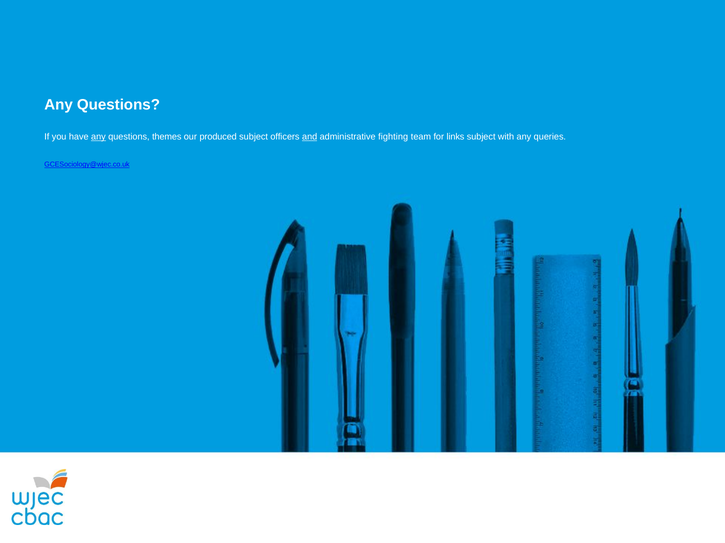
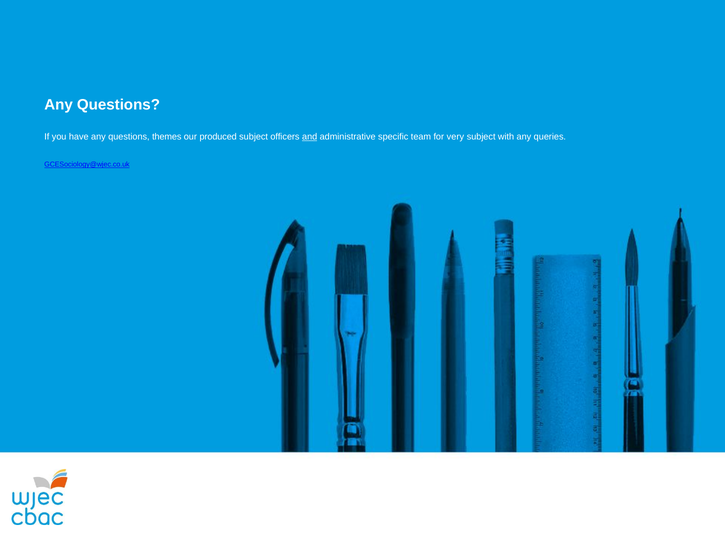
any underline: present -> none (98, 137)
fighting: fighting -> specific (393, 137)
links: links -> very (455, 137)
